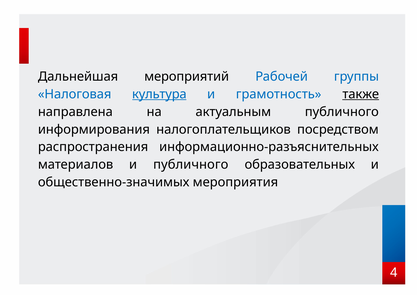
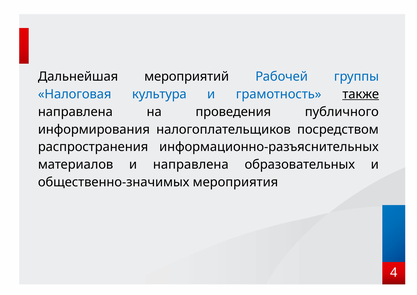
культура underline: present -> none (159, 94)
актуальным: актуальным -> проведения (233, 112)
и публичного: публичного -> направлена (191, 165)
